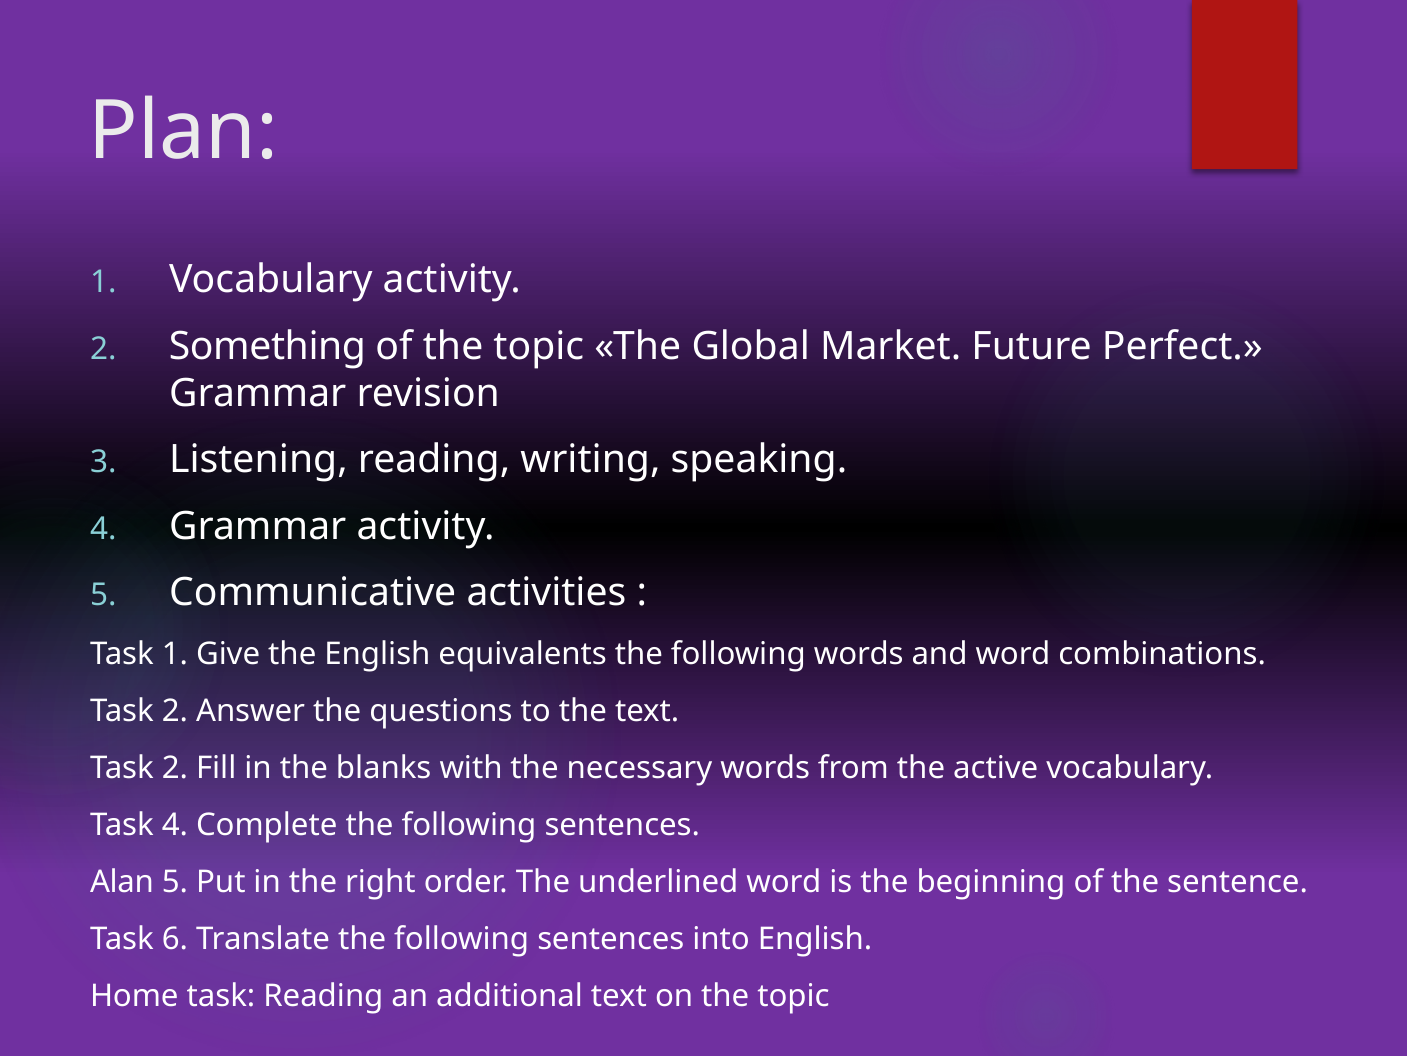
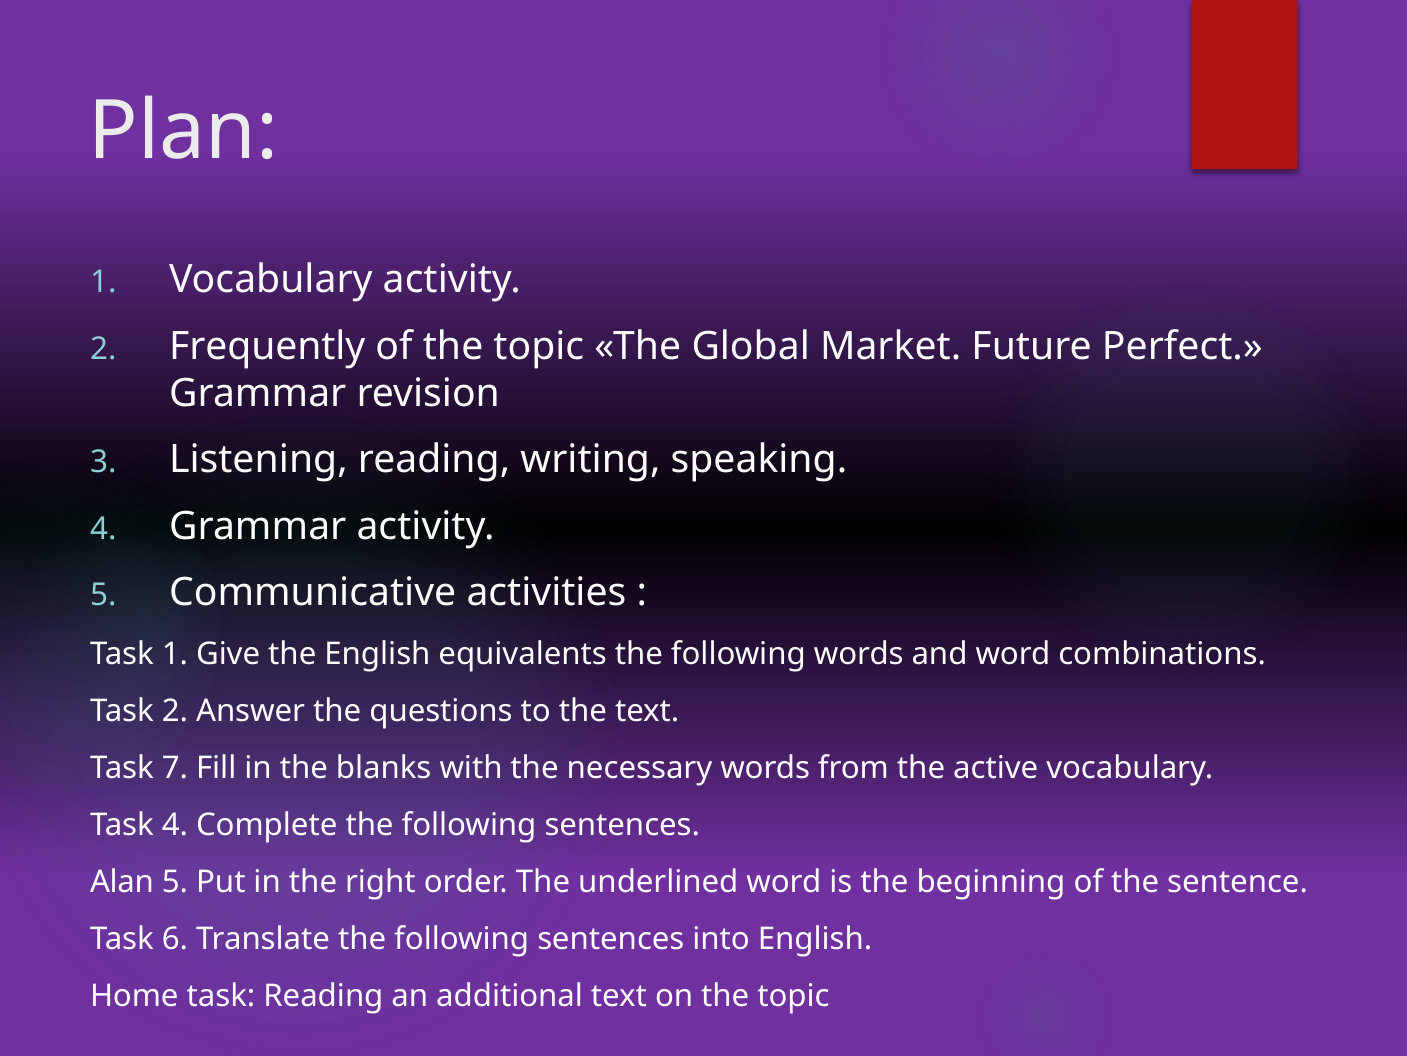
Something: Something -> Frequently (267, 346)
2: 2 -> 7 (175, 768)
